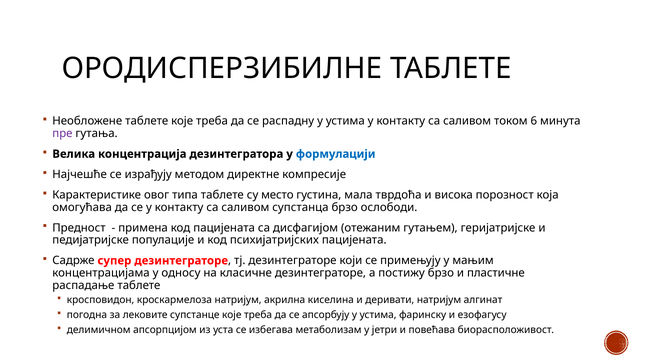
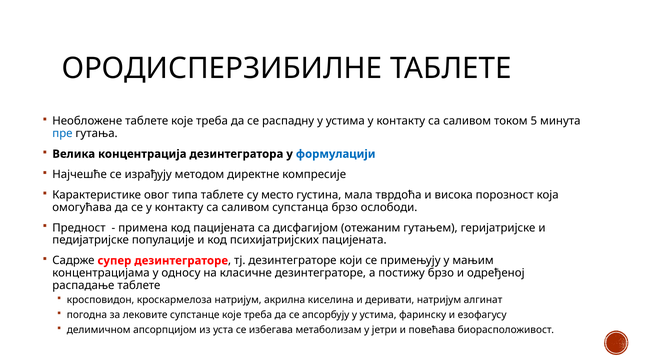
6: 6 -> 5 (534, 121)
пре colour: purple -> blue (62, 133)
пластичне: пластичне -> одређеној (496, 273)
